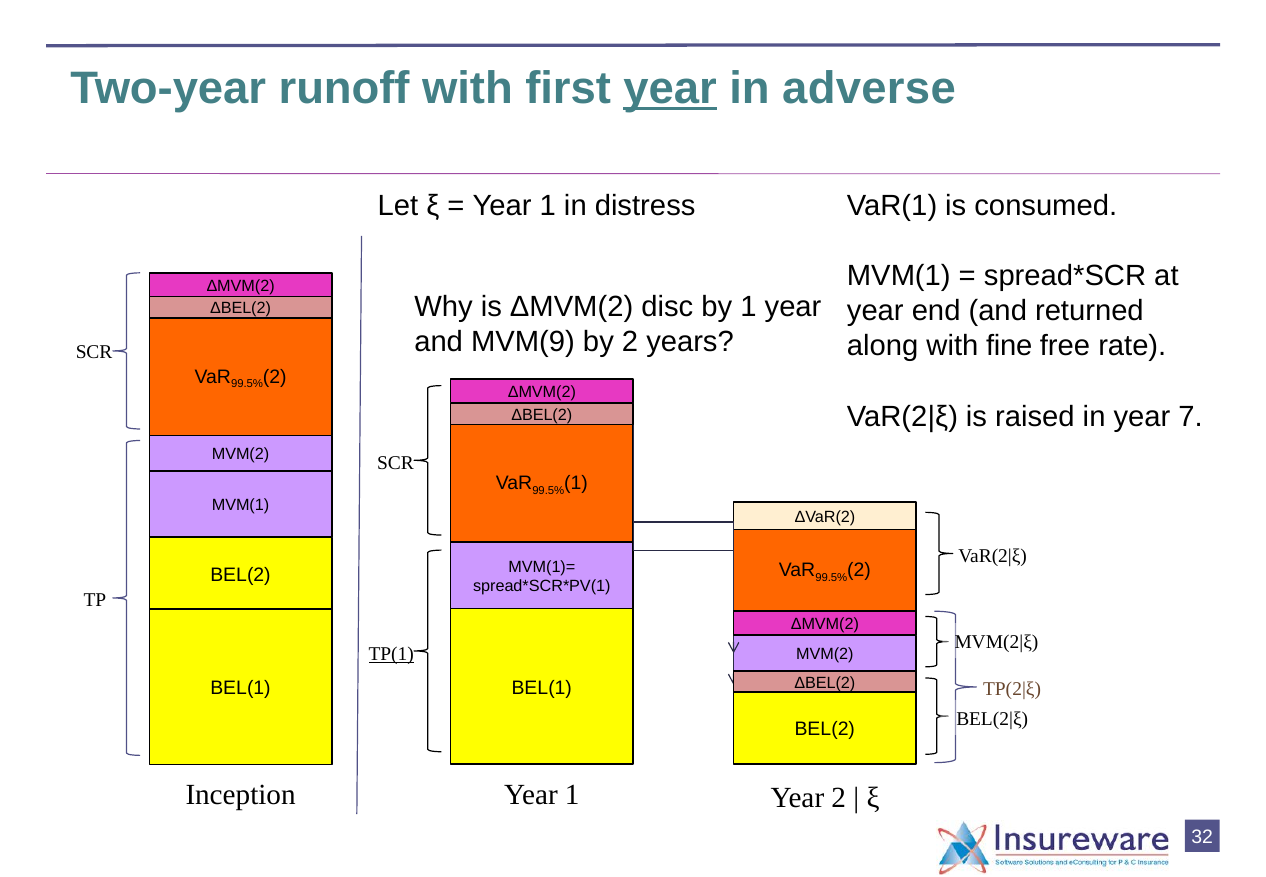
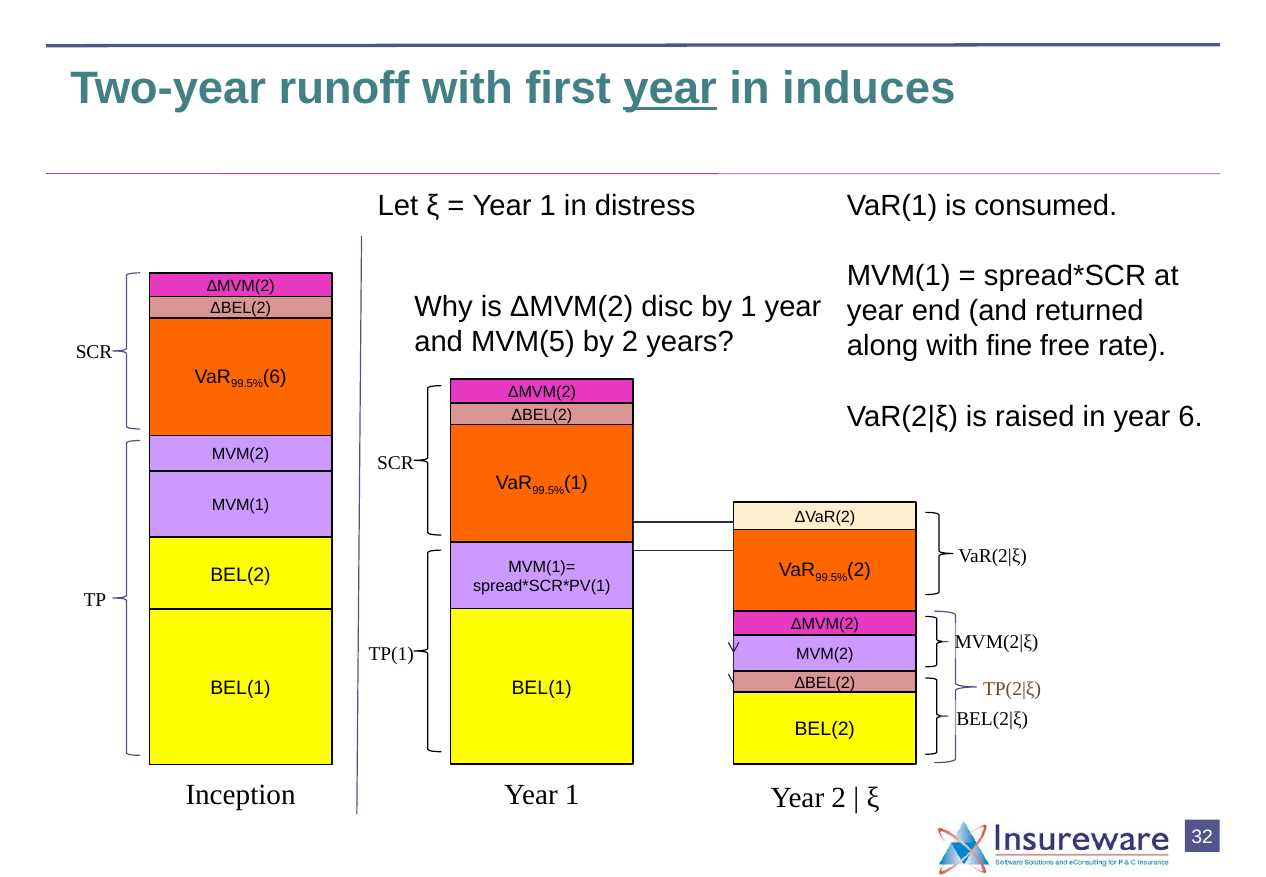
adverse: adverse -> induces (869, 89)
MVM(9: MVM(9 -> MVM(5 (523, 342)
2: 2 -> 6 (275, 376)
year 7: 7 -> 6 (1191, 416)
TP(1 underline: present -> none (391, 653)
